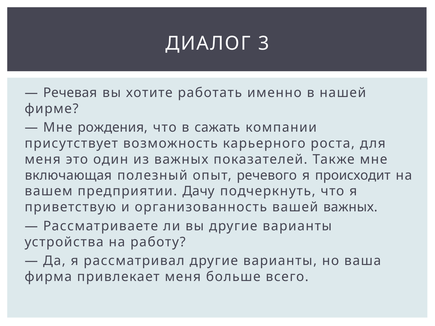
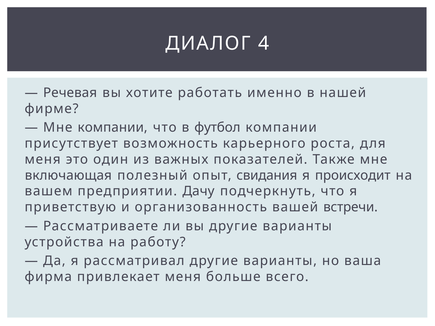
3: 3 -> 4 (264, 43)
Мне рождения: рождения -> компании (113, 128)
сажать: сажать -> футбол (217, 128)
речевого: речевого -> свидания (267, 175)
вашей важных: важных -> встречи (351, 207)
